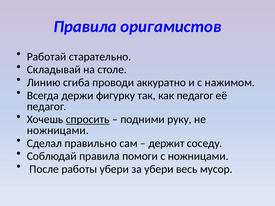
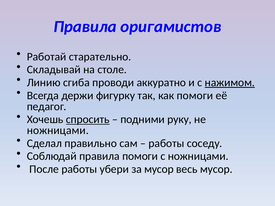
нажимом underline: none -> present (230, 83)
как педагог: педагог -> помоги (195, 96)
держит: держит -> работы (166, 143)
за убери: убери -> мусор (159, 169)
